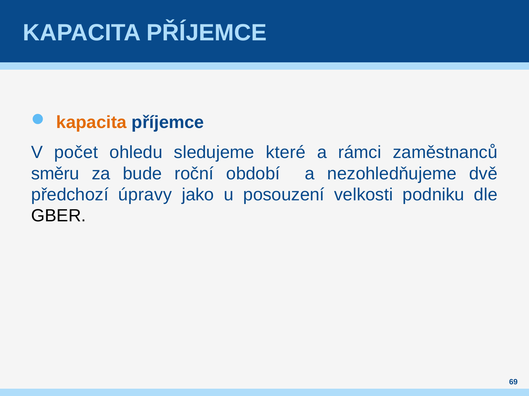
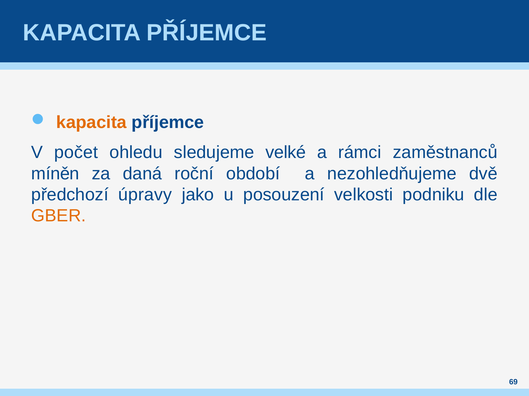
které: které -> velké (286, 153)
směru: směru -> míněn (55, 174)
bude: bude -> daná (142, 174)
GBER colour: black -> orange (59, 216)
